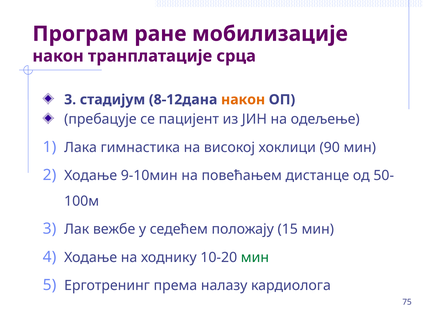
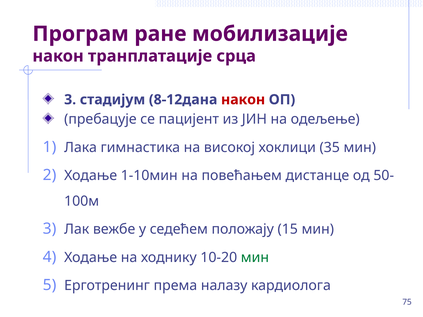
након colour: orange -> red (243, 100)
90: 90 -> 35 (330, 148)
9-10мин: 9-10мин -> 1-10мин (149, 176)
